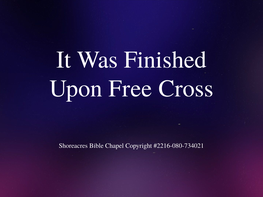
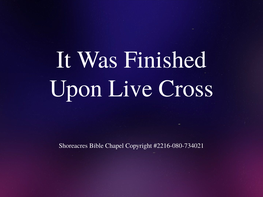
Free: Free -> Live (130, 89)
